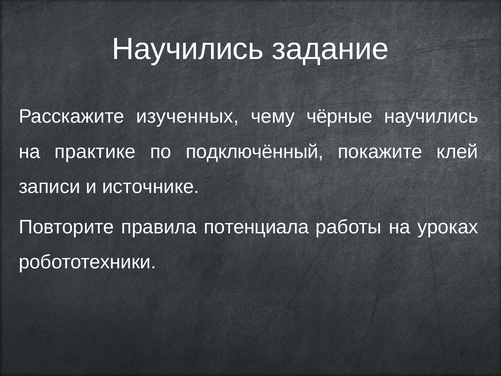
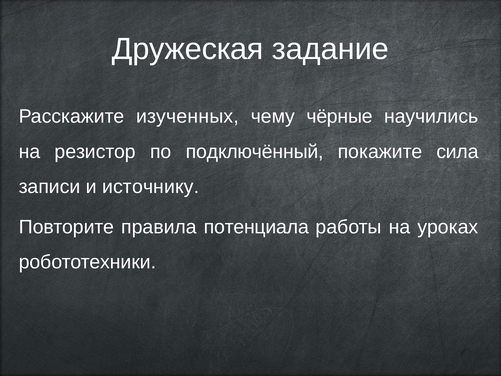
Научились: Научились -> Дружеская (188, 49)
практике: практике -> резистор (95, 152)
клей: клей -> сила (457, 152)
источнике: источнике -> источнику (151, 187)
